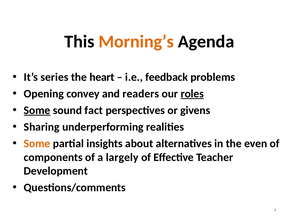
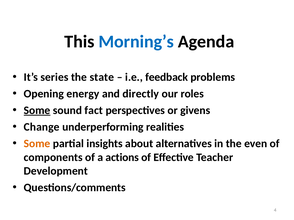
Morning’s colour: orange -> blue (136, 42)
heart: heart -> state (102, 77)
convey: convey -> energy (83, 94)
readers: readers -> directly (141, 94)
roles underline: present -> none (192, 94)
Sharing: Sharing -> Change (42, 127)
largely: largely -> actions (122, 158)
